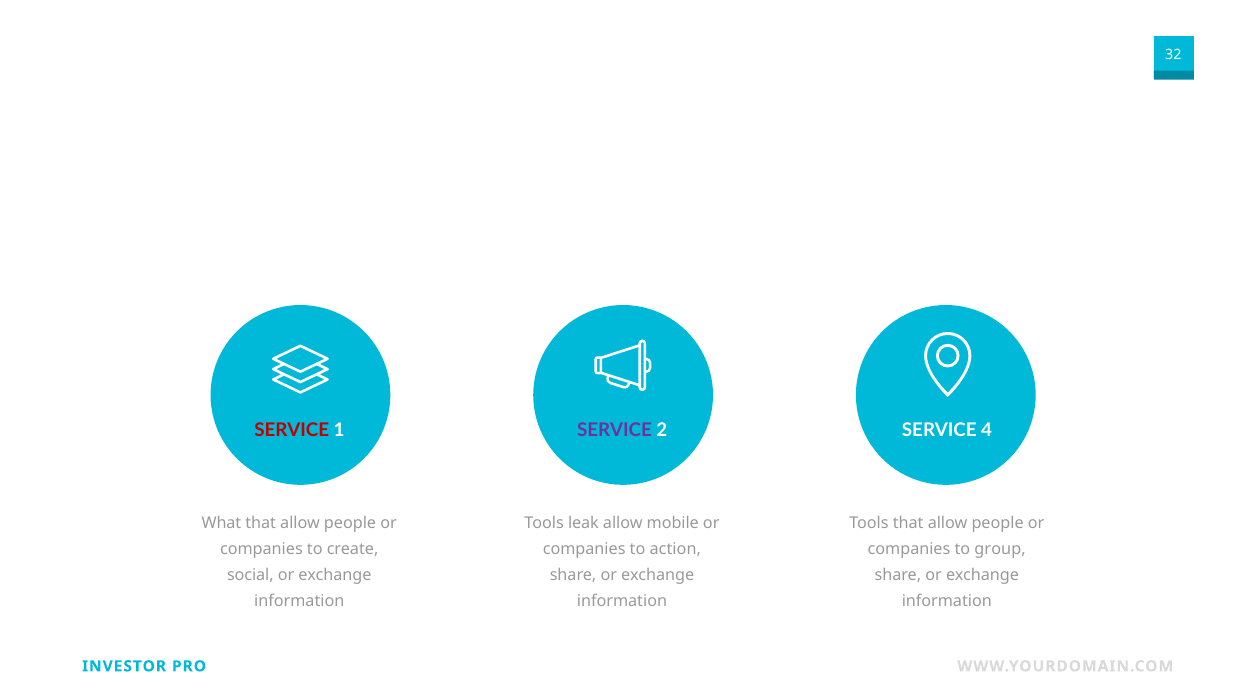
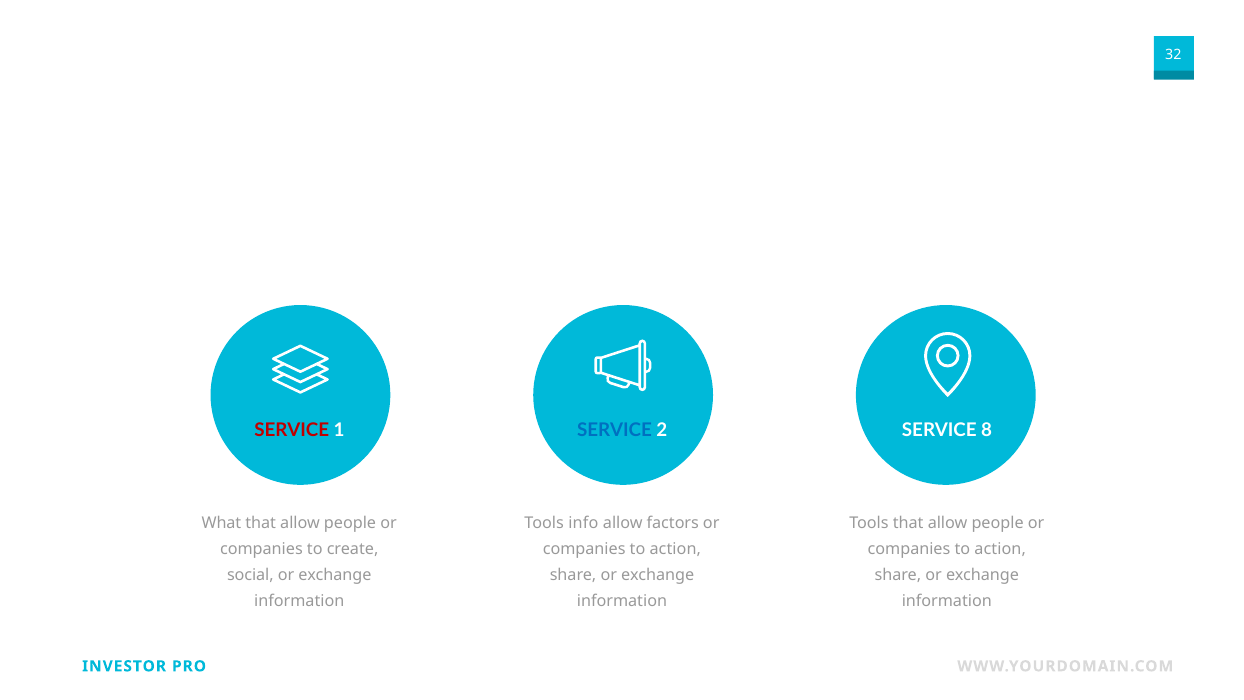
SERVICE colour: purple -> blue (614, 431)
4: 4 -> 8 (987, 431)
leak: leak -> info (583, 523)
mobile: mobile -> factors (673, 523)
group: group -> action (1000, 549)
